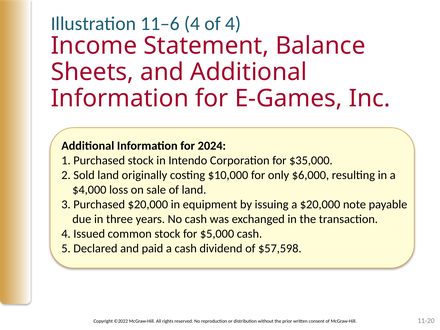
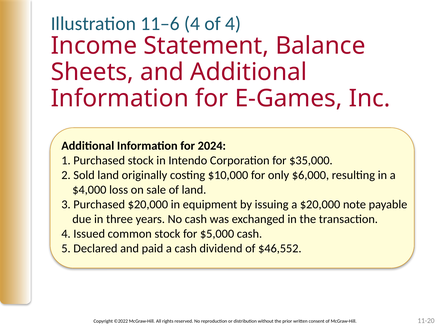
$57,598: $57,598 -> $46,552 (280, 249)
